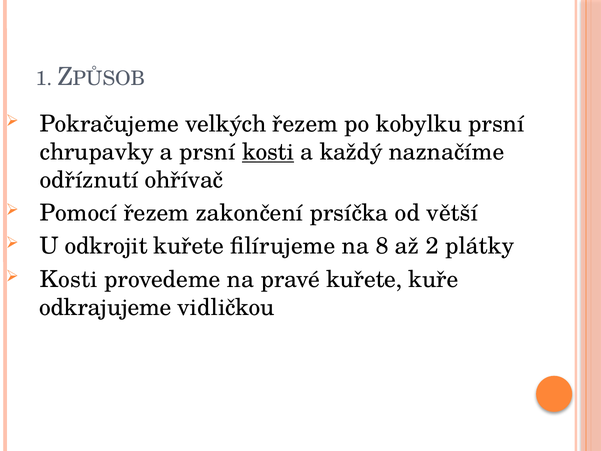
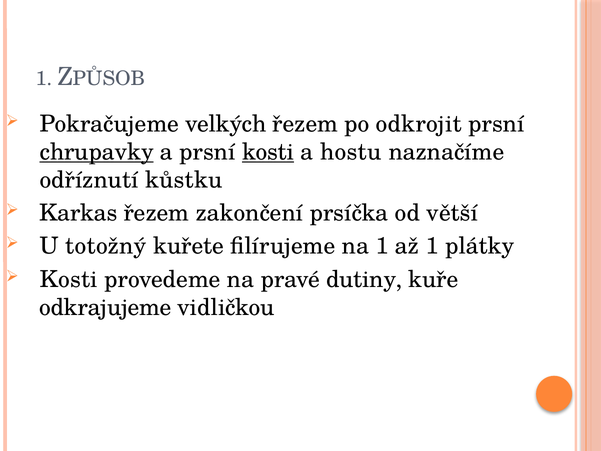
kobylku: kobylku -> odkrojit (419, 124)
chrupavky underline: none -> present (97, 152)
každý: každý -> hostu (351, 152)
ohřívač: ohřívač -> kůstku (184, 180)
Pomocí: Pomocí -> Karkas (79, 213)
odkrojit: odkrojit -> totožný (106, 246)
na 8: 8 -> 1 (382, 246)
až 2: 2 -> 1 (432, 246)
pravé kuřete: kuřete -> dutiny (364, 279)
